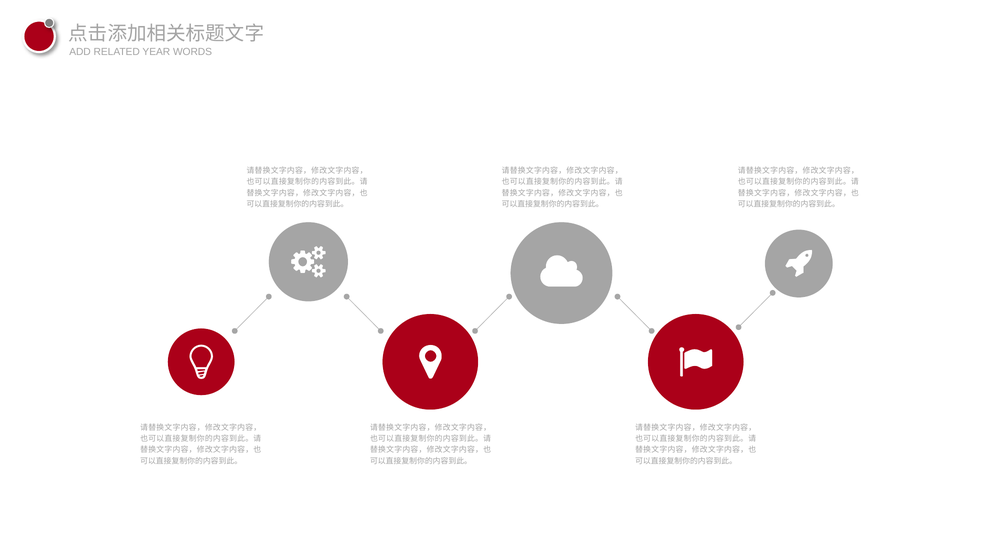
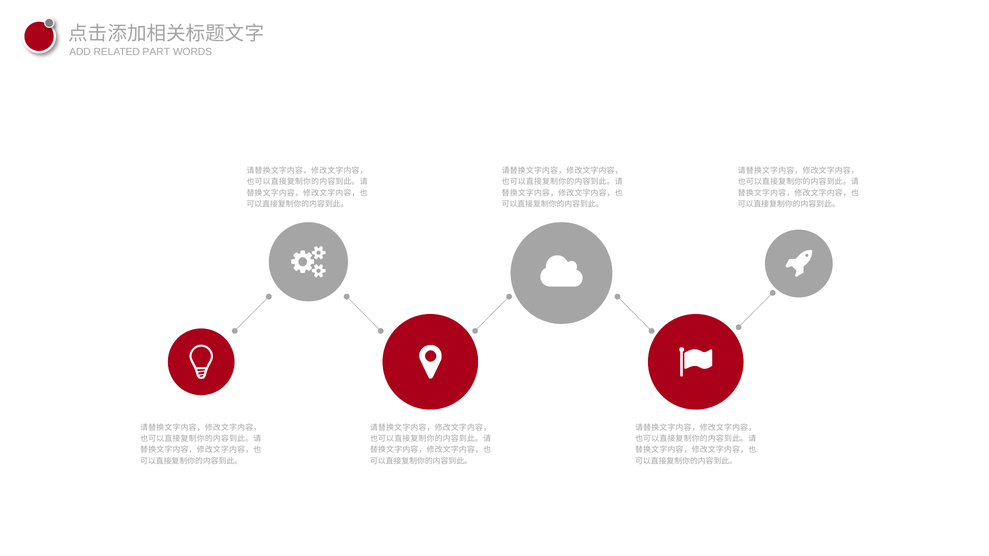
YEAR: YEAR -> PART (156, 52)
